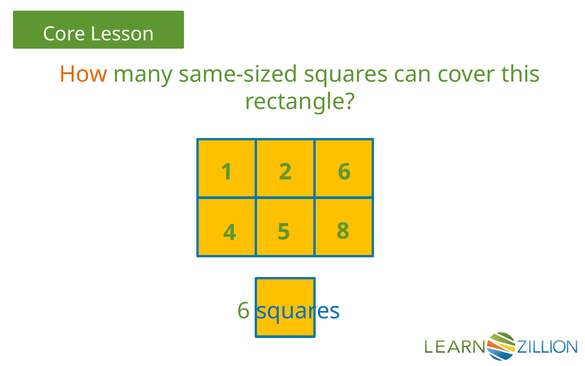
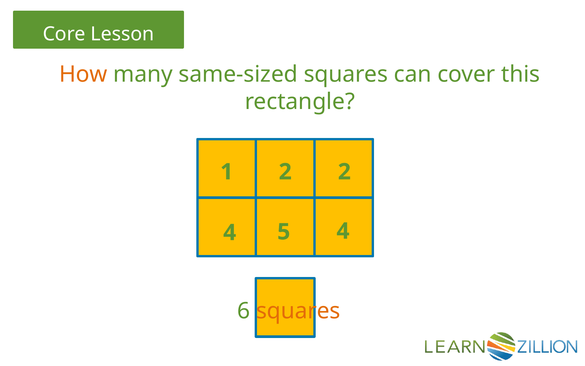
2 6: 6 -> 2 (344, 172)
5 8: 8 -> 4 (343, 231)
squares colour: blue -> orange (298, 311)
